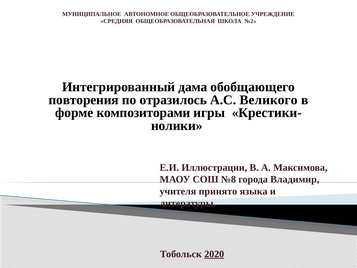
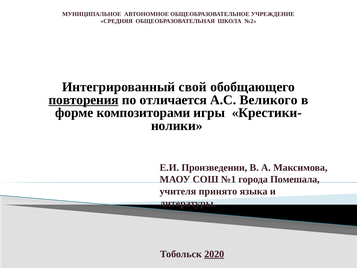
дама: дама -> свой (193, 87)
повторения underline: none -> present (84, 100)
отразилось: отразилось -> отличается (173, 100)
Иллюстрации: Иллюстрации -> Произведении (214, 167)
№8: №8 -> №1 (228, 179)
Владимир: Владимир -> Помешала (295, 179)
